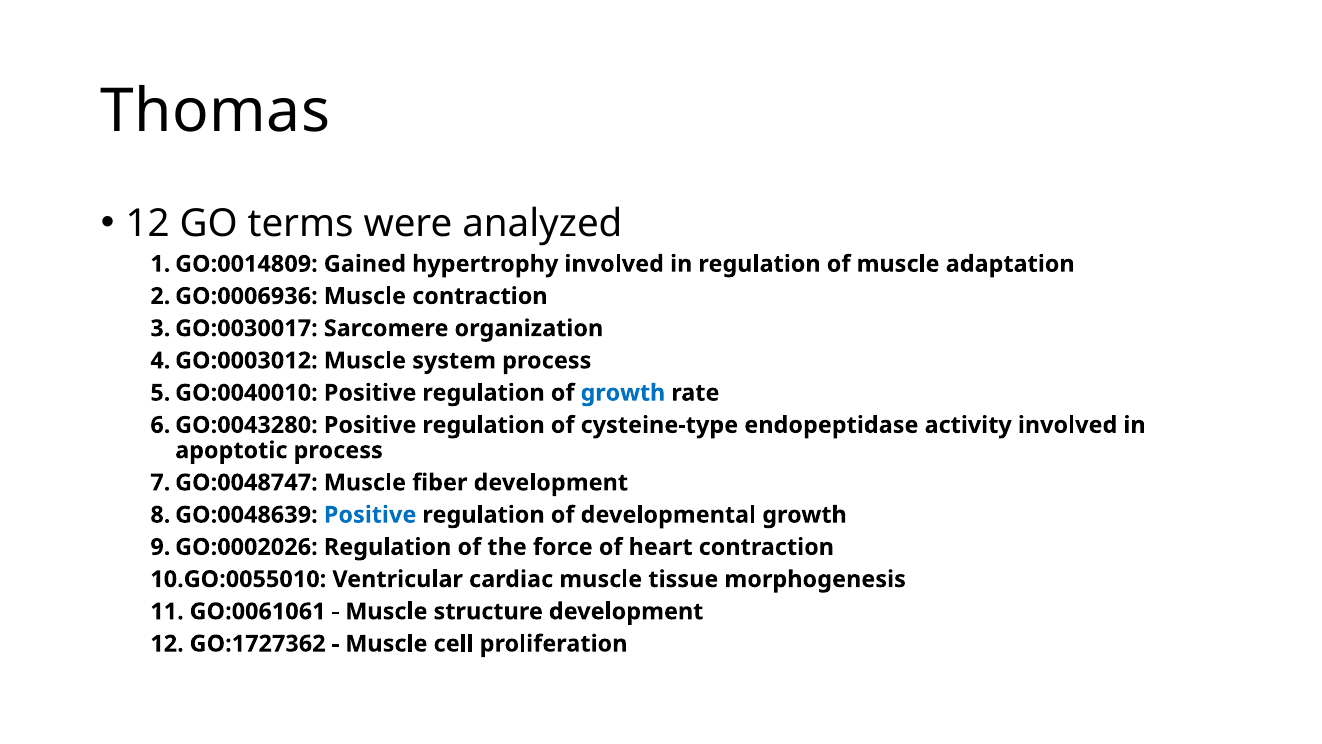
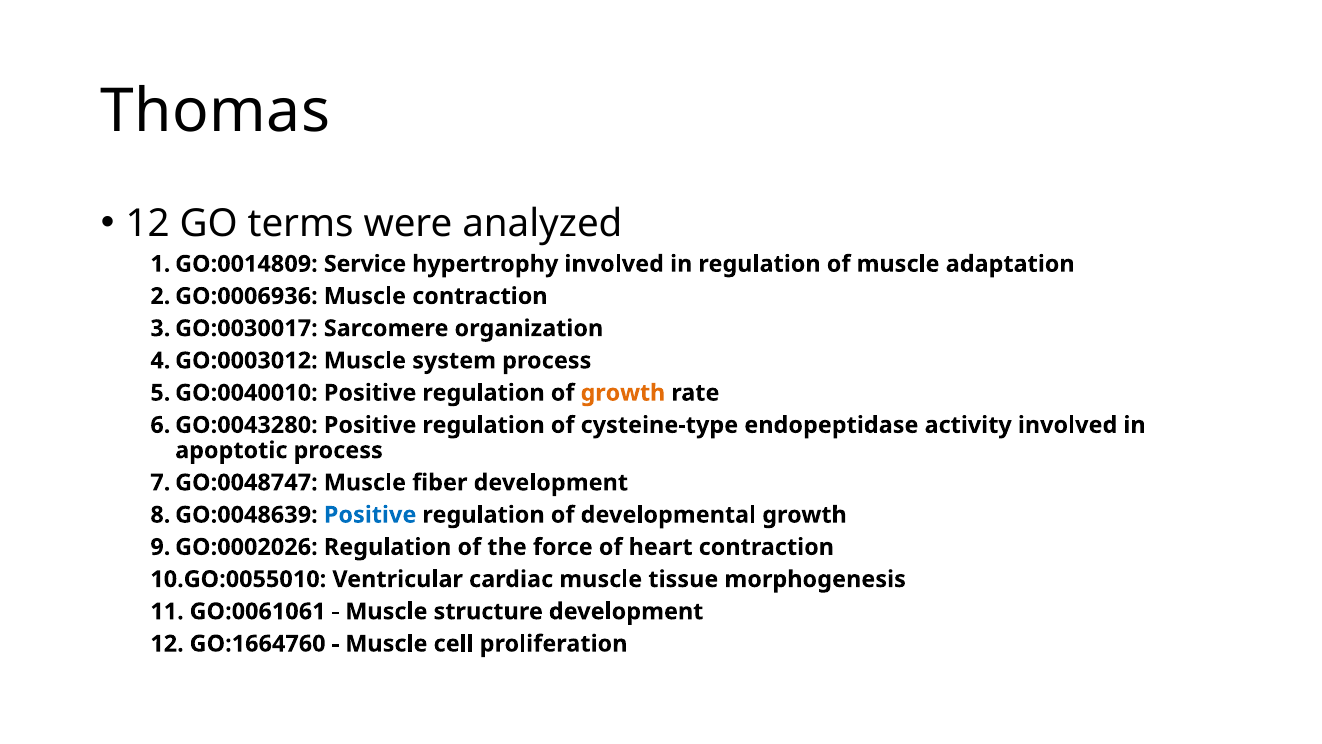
Gained: Gained -> Service (365, 264)
growth colour: blue -> orange (623, 393)
GO:1727362: GO:1727362 -> GO:1664760 (258, 643)
